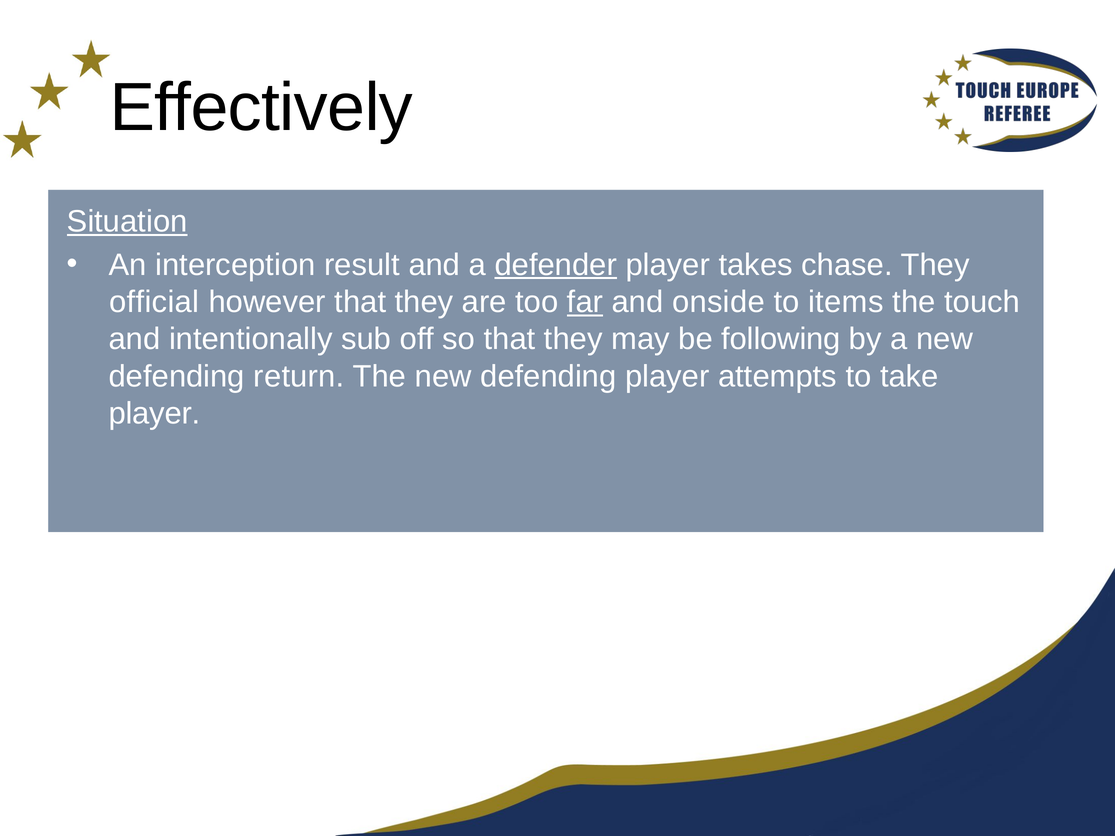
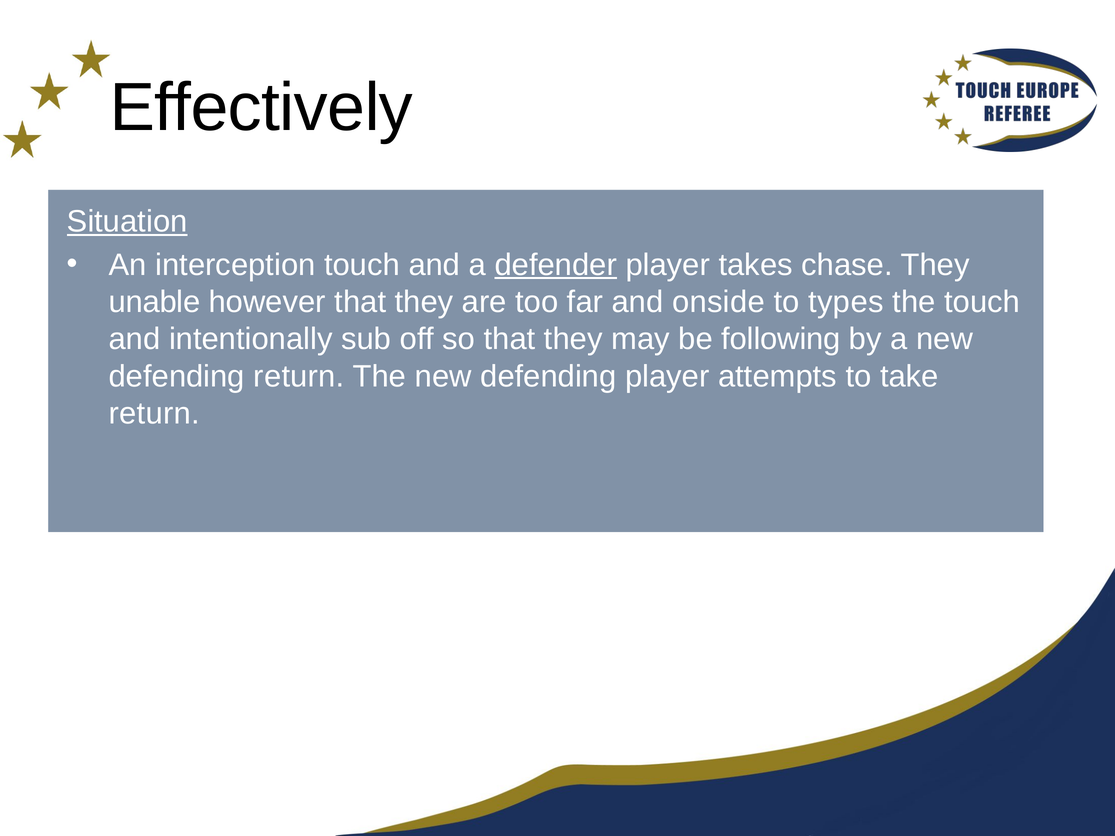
interception result: result -> touch (362, 265)
official: official -> unable (155, 302)
far underline: present -> none (585, 302)
items: items -> types (846, 302)
player: player -> return (154, 414)
